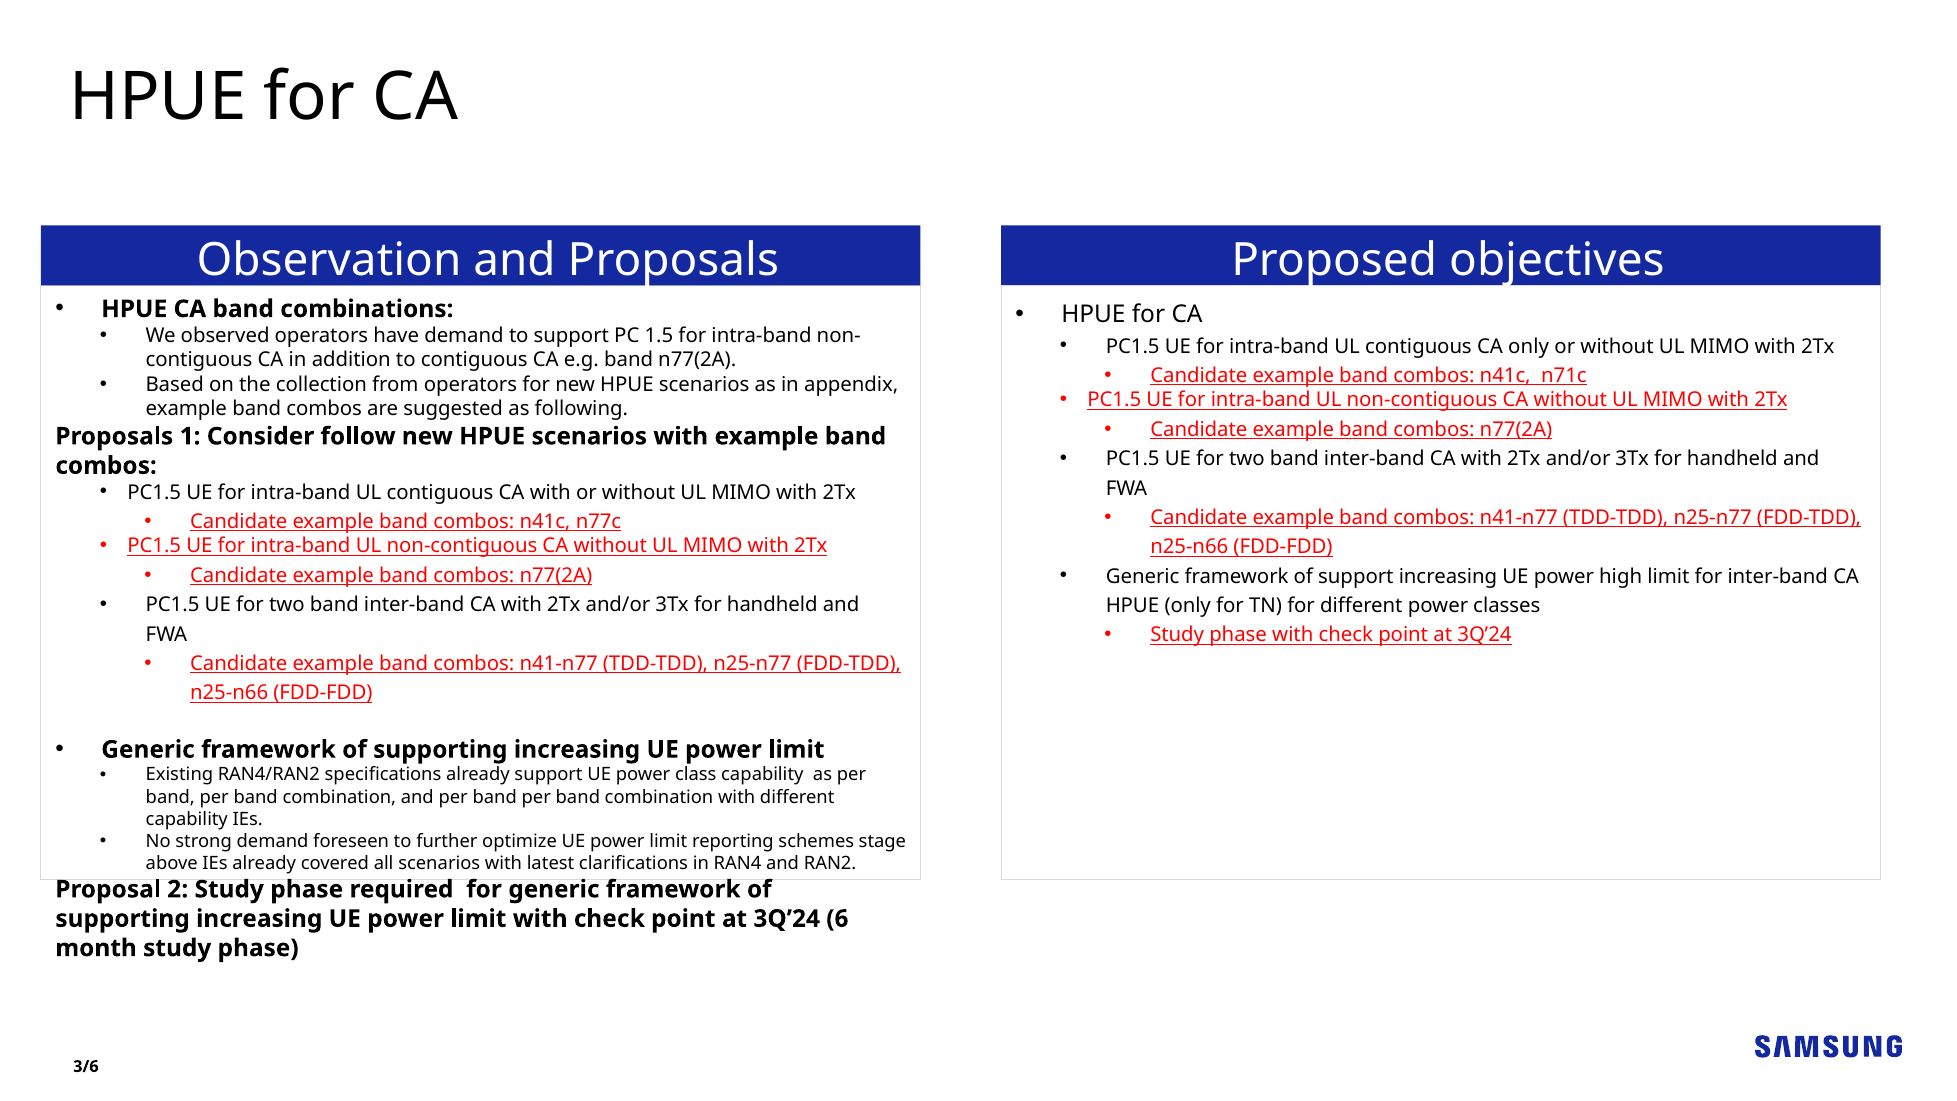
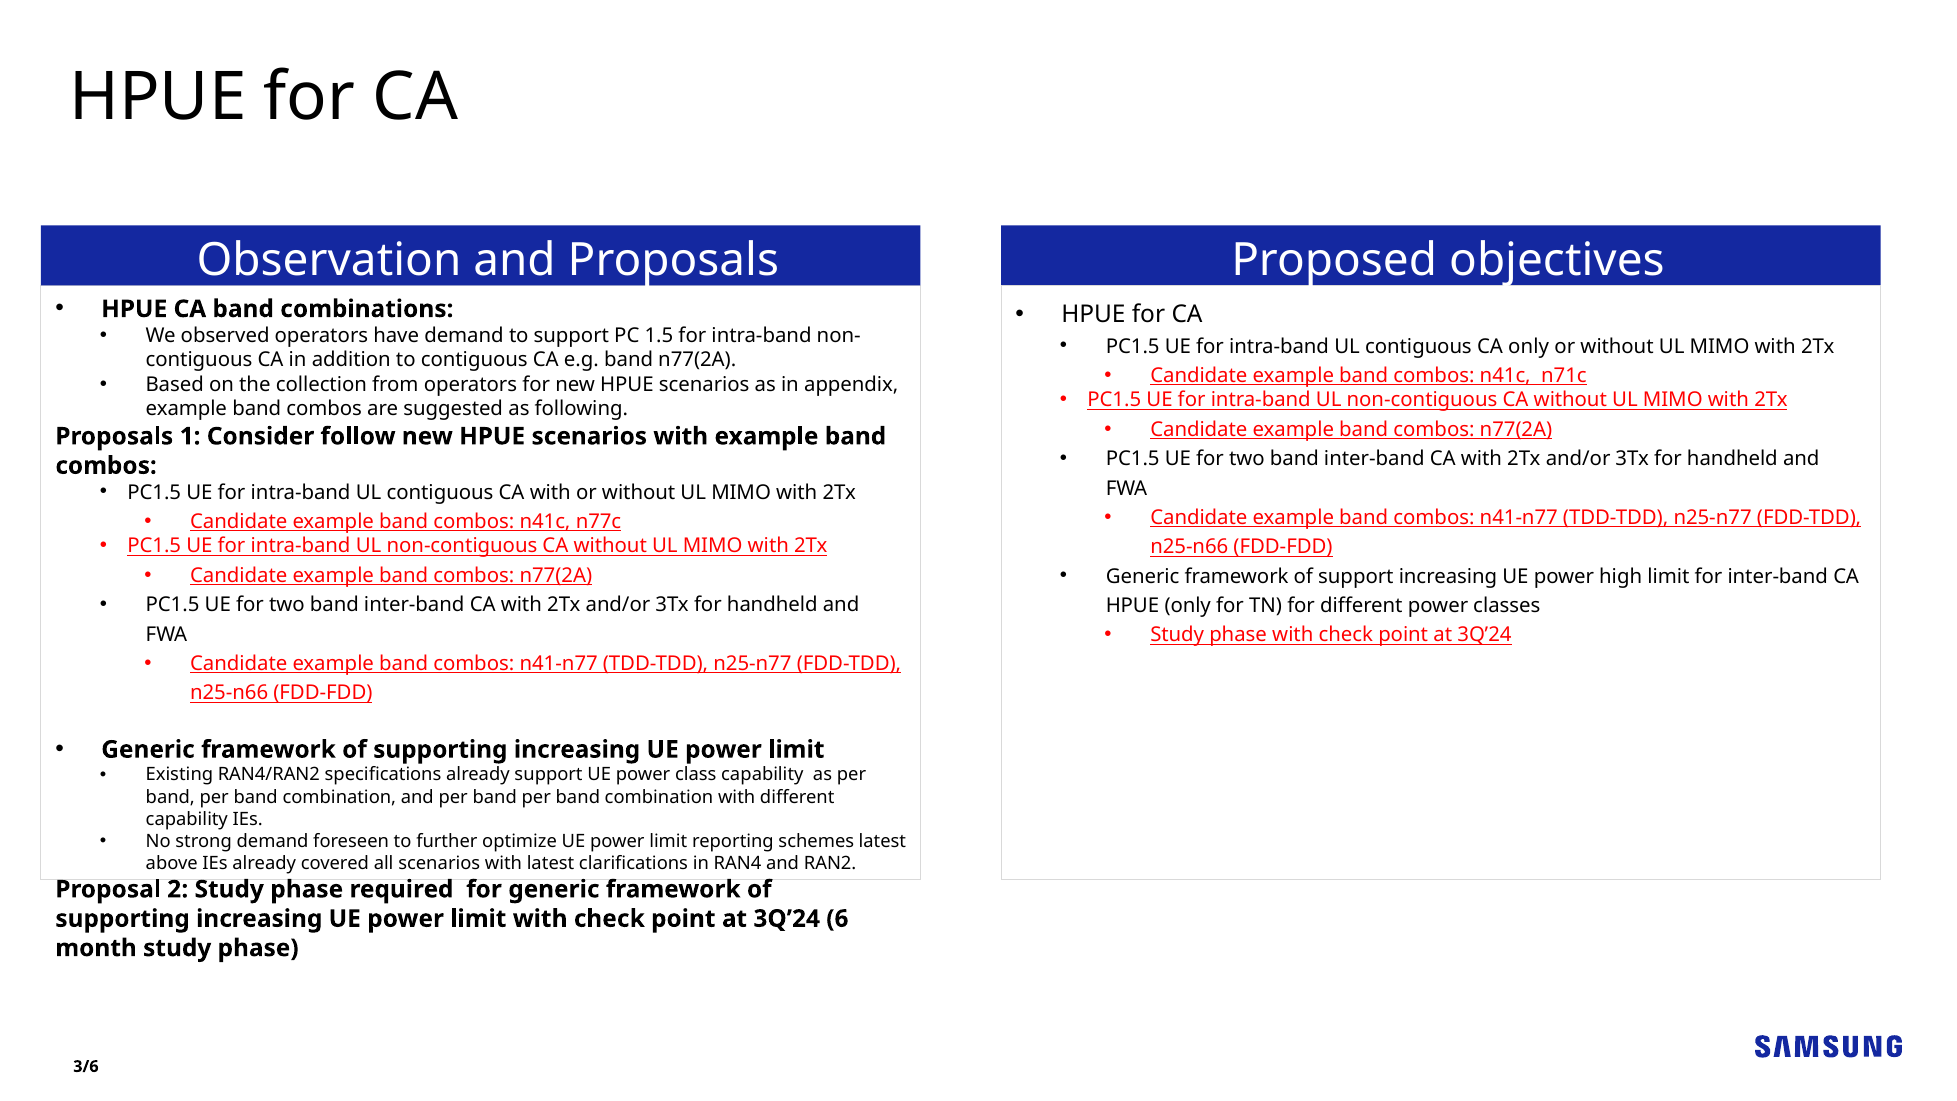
schemes stage: stage -> latest (882, 841)
